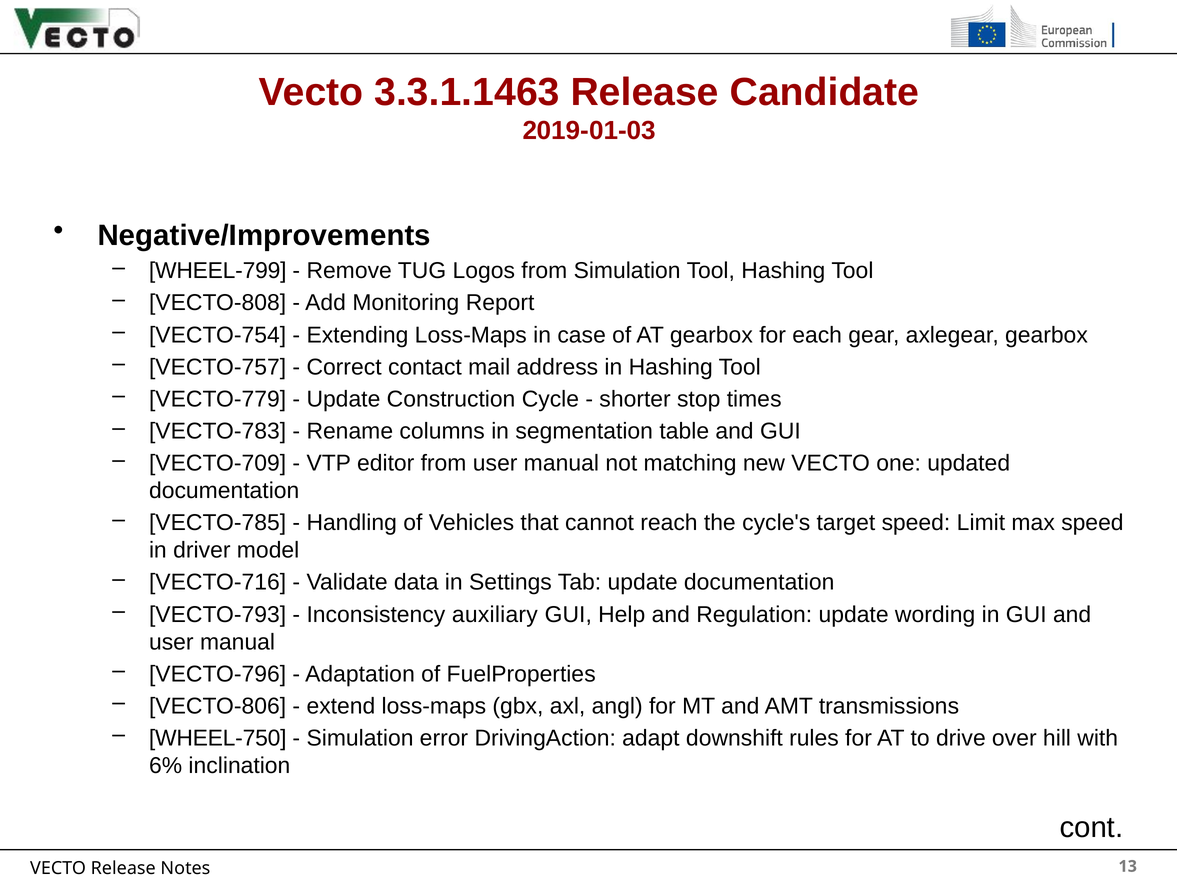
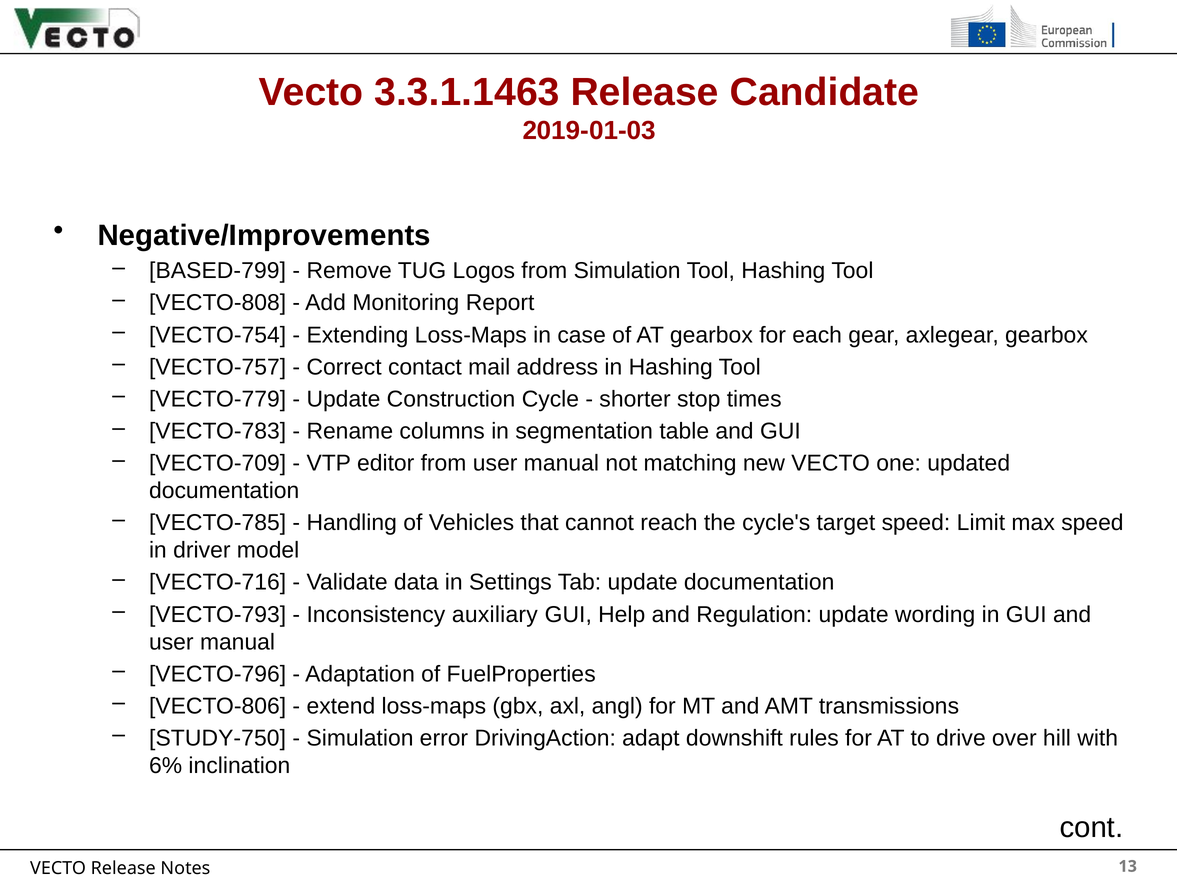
WHEEL-799: WHEEL-799 -> BASED-799 (218, 271)
WHEEL-750: WHEEL-750 -> STUDY-750 (218, 738)
